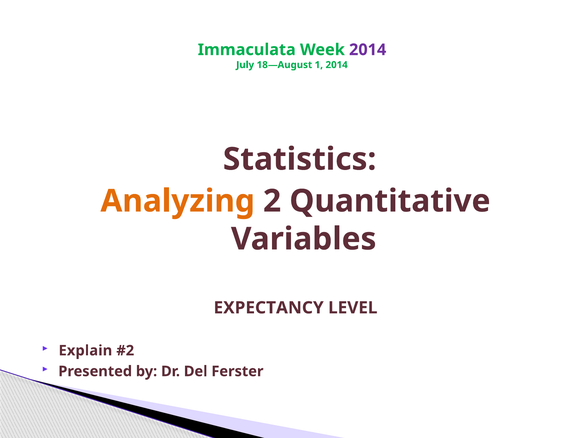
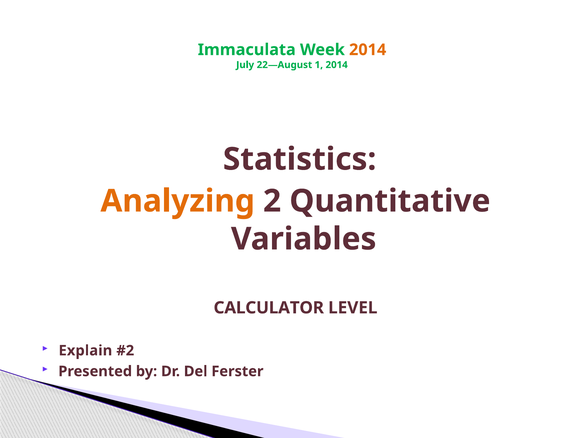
2014 colour: purple -> orange (368, 50)
18—August: 18—August -> 22—August (284, 65)
EXPECTANCY: EXPECTANCY -> CALCULATOR (269, 308)
